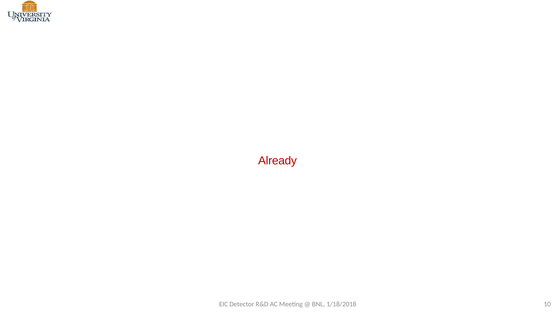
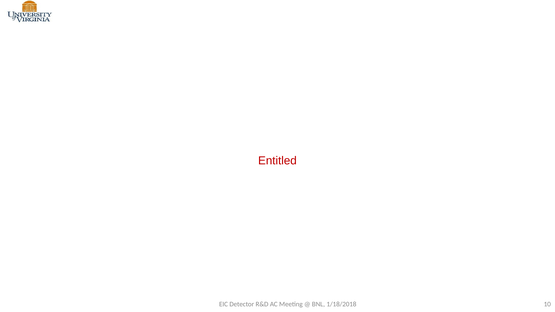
Already: Already -> Entitled (277, 161)
